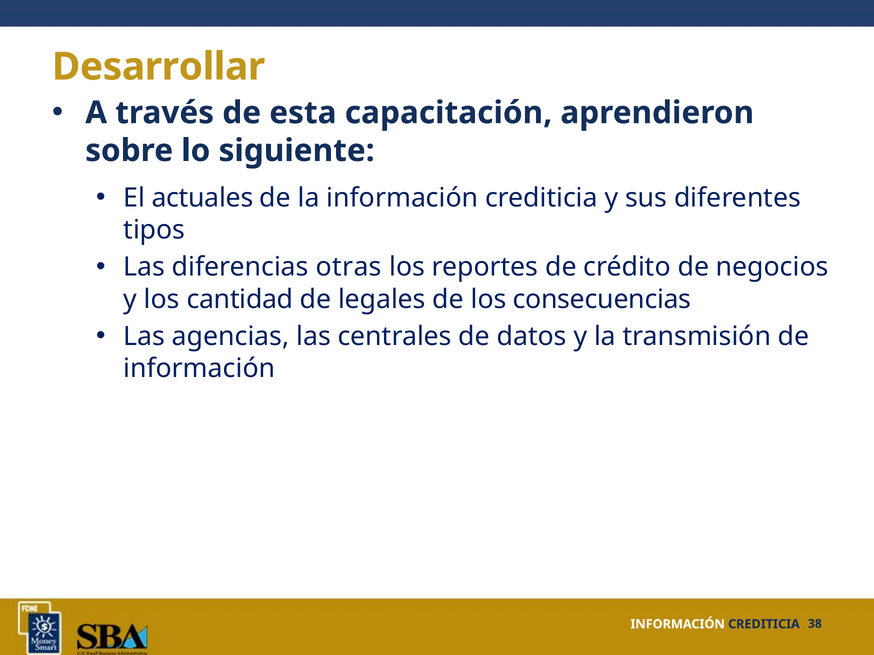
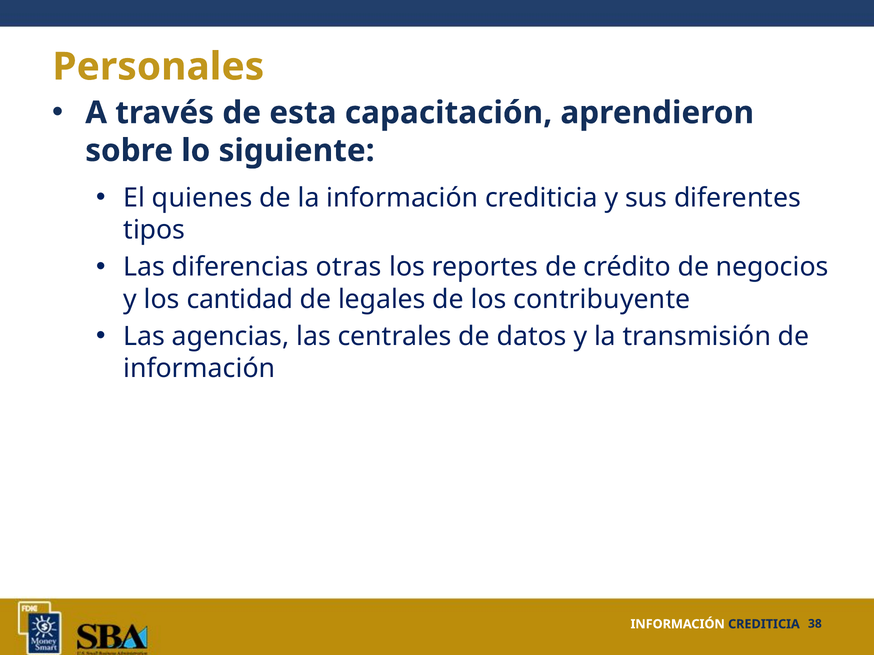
Desarrollar: Desarrollar -> Personales (158, 67)
actuales: actuales -> quienes (202, 198)
consecuencias: consecuencias -> contribuyente (602, 299)
